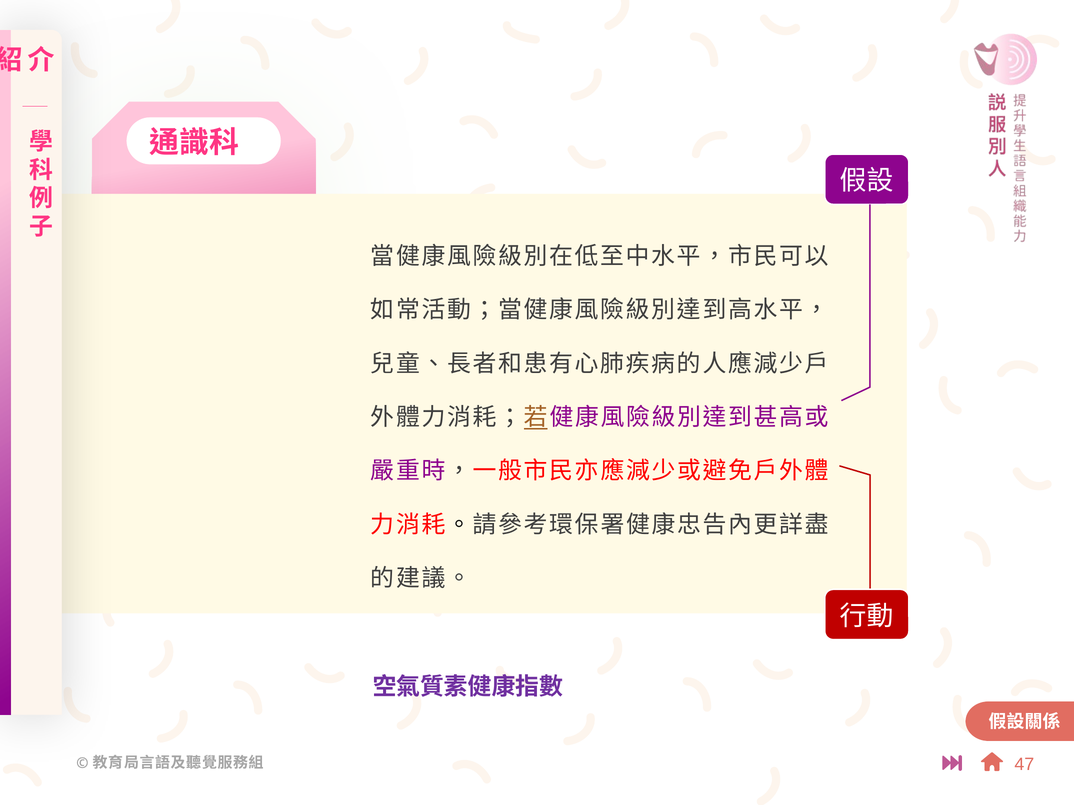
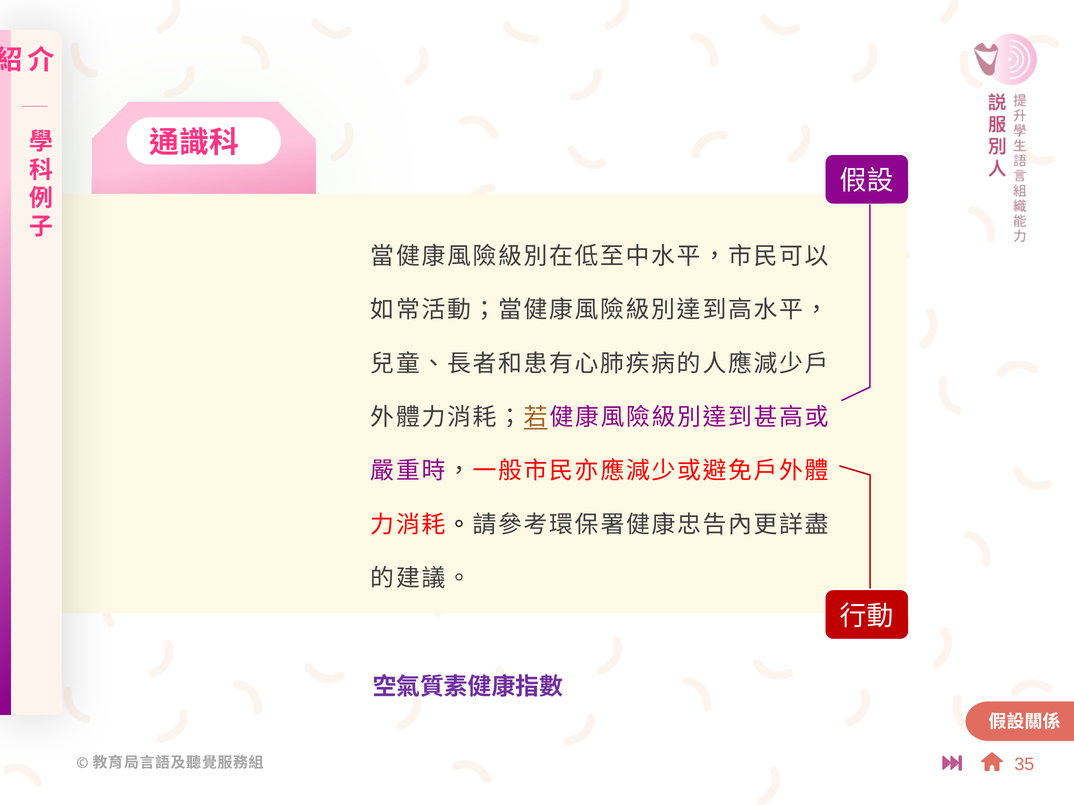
47: 47 -> 35 (1024, 765)
